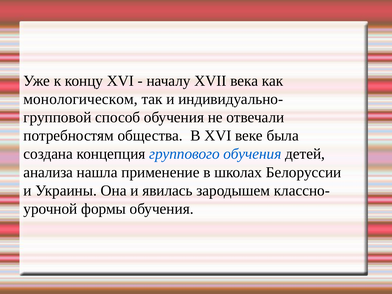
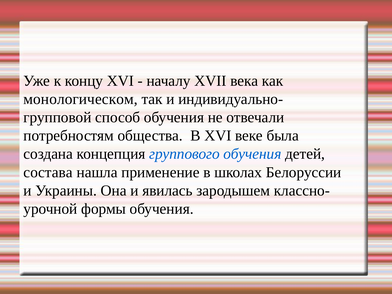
анализа: анализа -> состава (48, 172)
